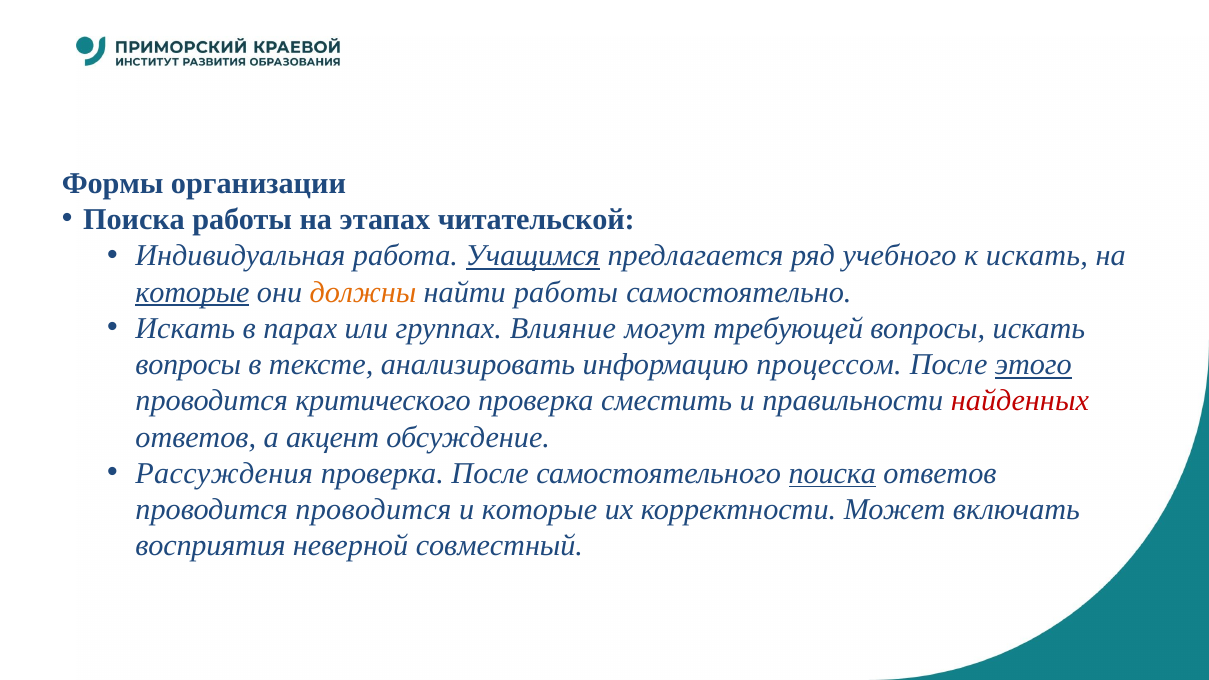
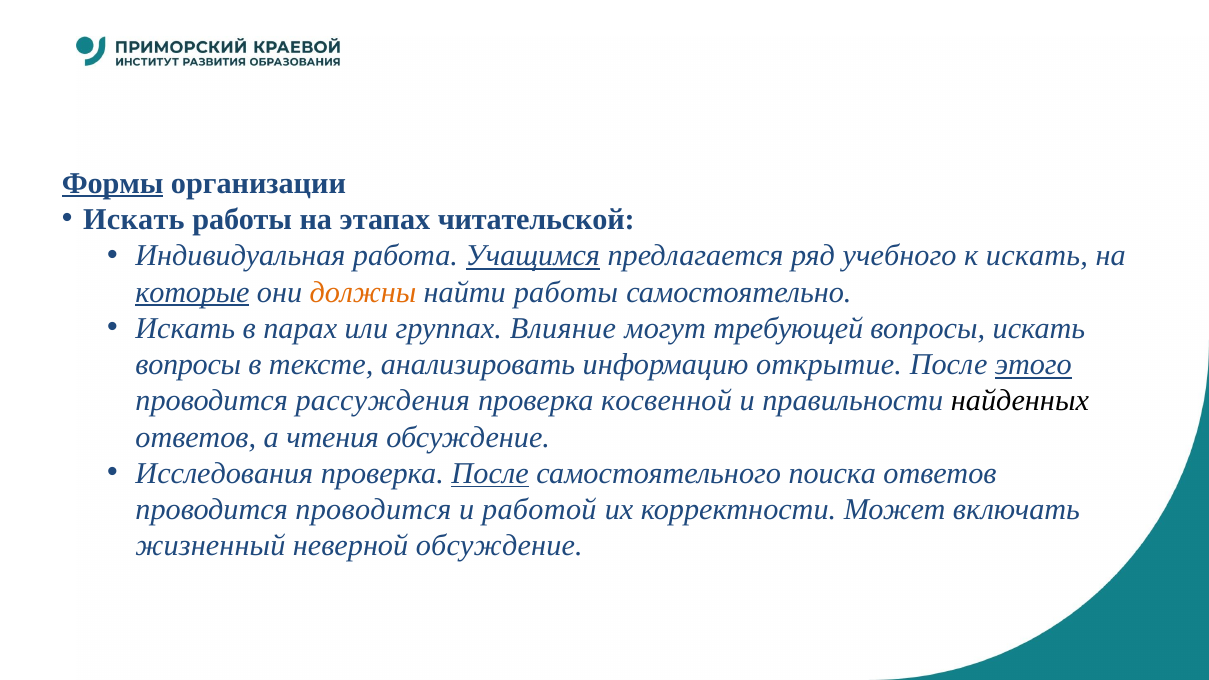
Формы underline: none -> present (113, 183)
Поиска: Поиска -> Искать (134, 220)
процессом: процессом -> открытие (829, 365)
критического: критического -> рассуждения (383, 401)
сместить: сместить -> косвенной (666, 401)
найденных colour: red -> black (1020, 401)
акцент: акцент -> чтения (333, 437)
Рассуждения: Рассуждения -> Исследования (224, 474)
После underline: none -> present (490, 474)
поиска underline: present -> none (832, 474)
и которые: которые -> работой (539, 510)
восприятия: восприятия -> жизненный (210, 546)
неверной совместный: совместный -> обсуждение (499, 546)
